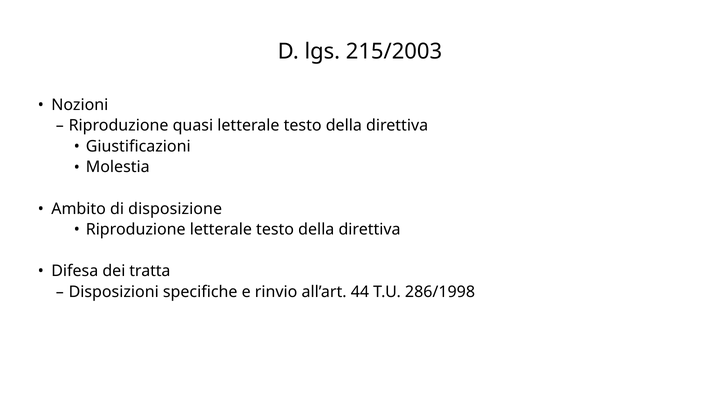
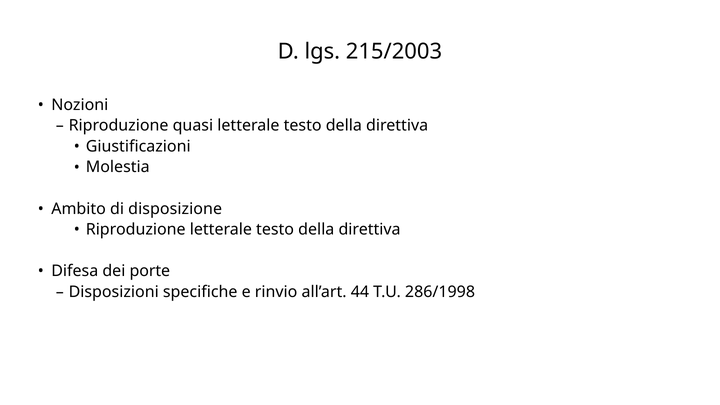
tratta: tratta -> porte (150, 271)
